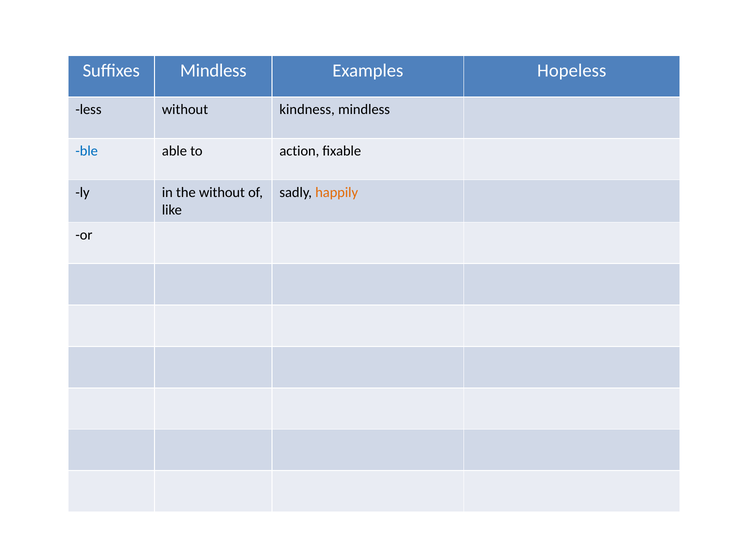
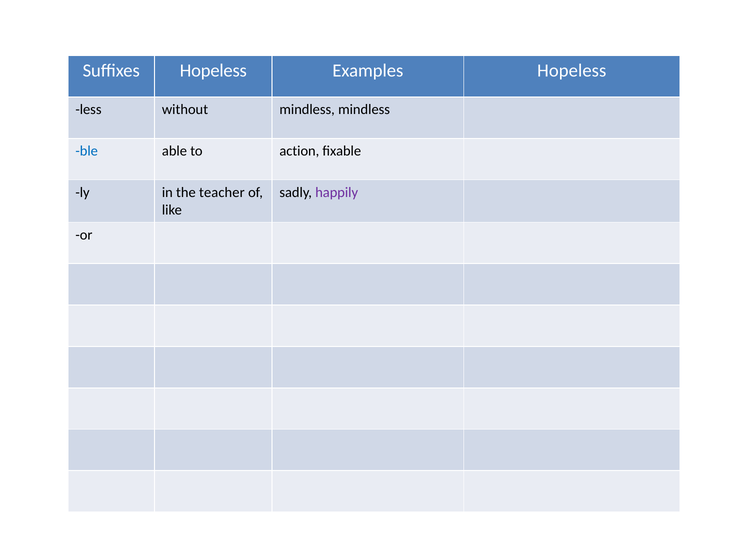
Suffixes Mindless: Mindless -> Hopeless (213, 71)
without kindness: kindness -> mindless (307, 110)
the without: without -> teacher (222, 193)
happily colour: orange -> purple (337, 193)
